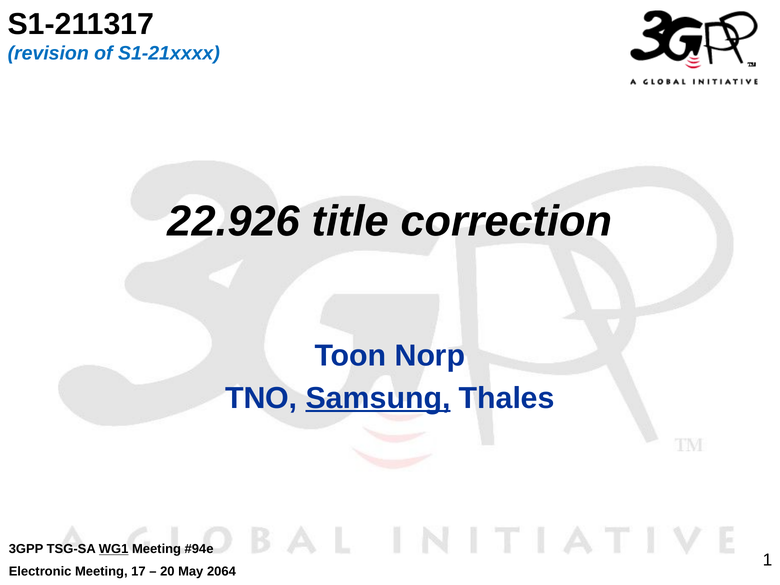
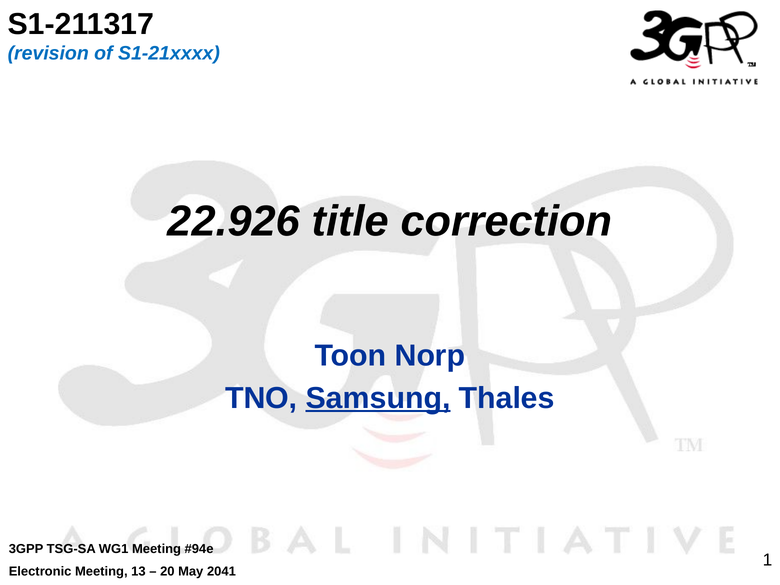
WG1 underline: present -> none (114, 549)
17: 17 -> 13 (138, 571)
2064: 2064 -> 2041 (221, 571)
